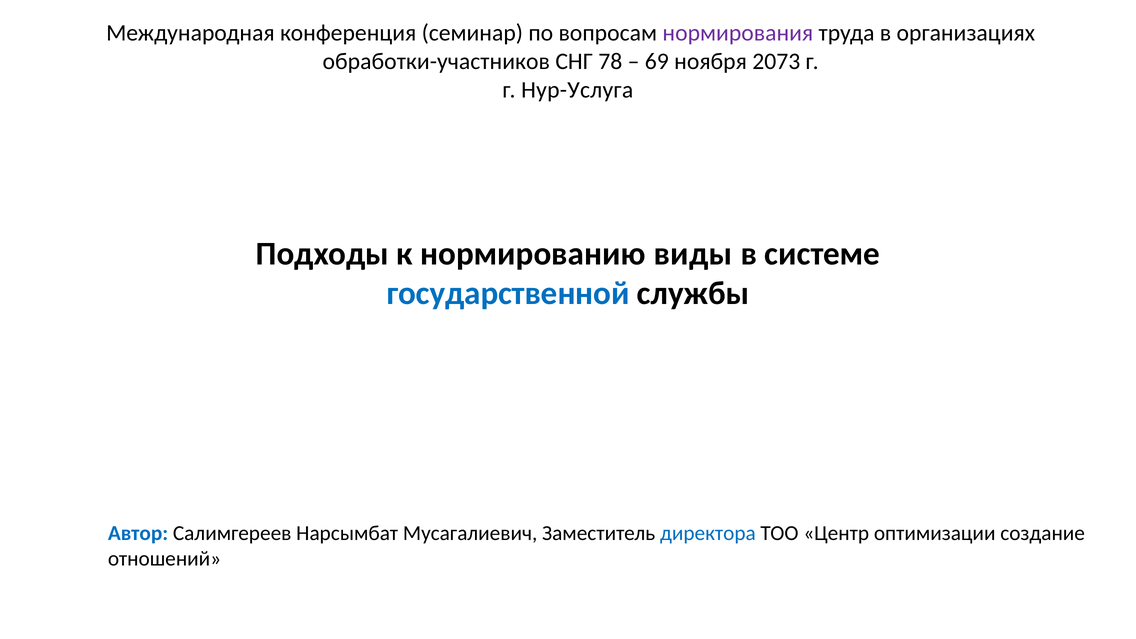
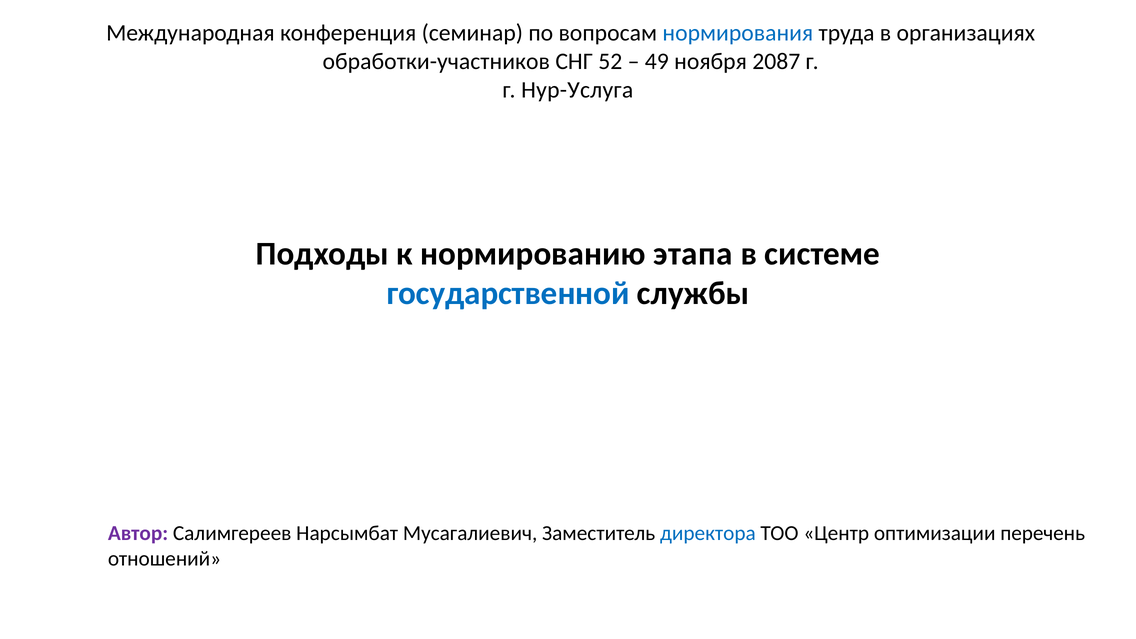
нормирования colour: purple -> blue (738, 33)
78: 78 -> 52 (610, 61)
69: 69 -> 49 (657, 61)
2073: 2073 -> 2087 (776, 61)
виды: виды -> этапа (693, 254)
Автор colour: blue -> purple (138, 533)
создание: создание -> перечень (1043, 533)
